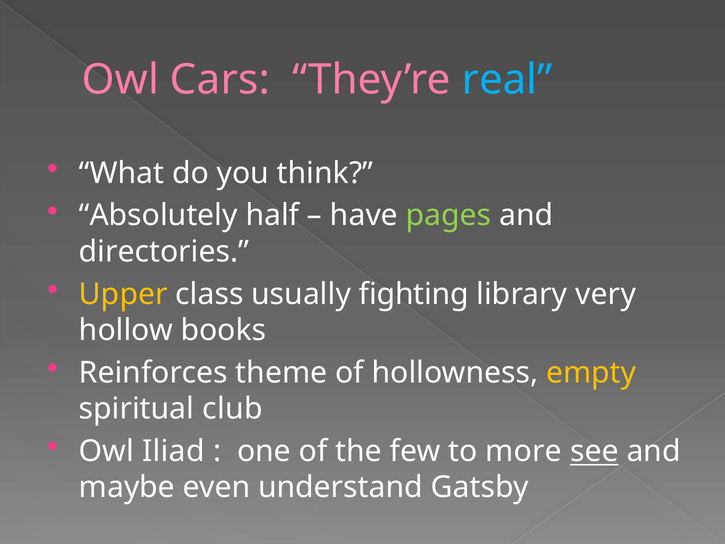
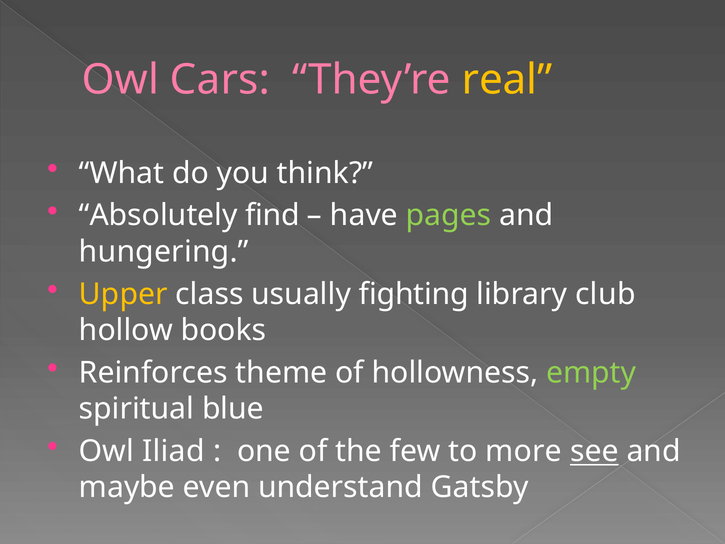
real colour: light blue -> yellow (507, 80)
half: half -> find (273, 215)
directories: directories -> hungering (164, 252)
very: very -> club (605, 294)
empty colour: yellow -> light green (591, 372)
club: club -> blue (233, 409)
